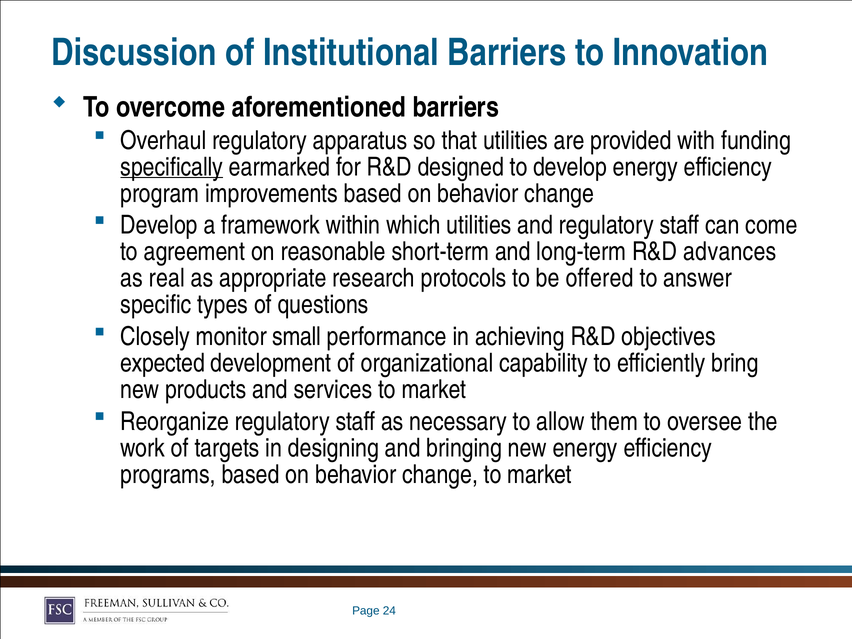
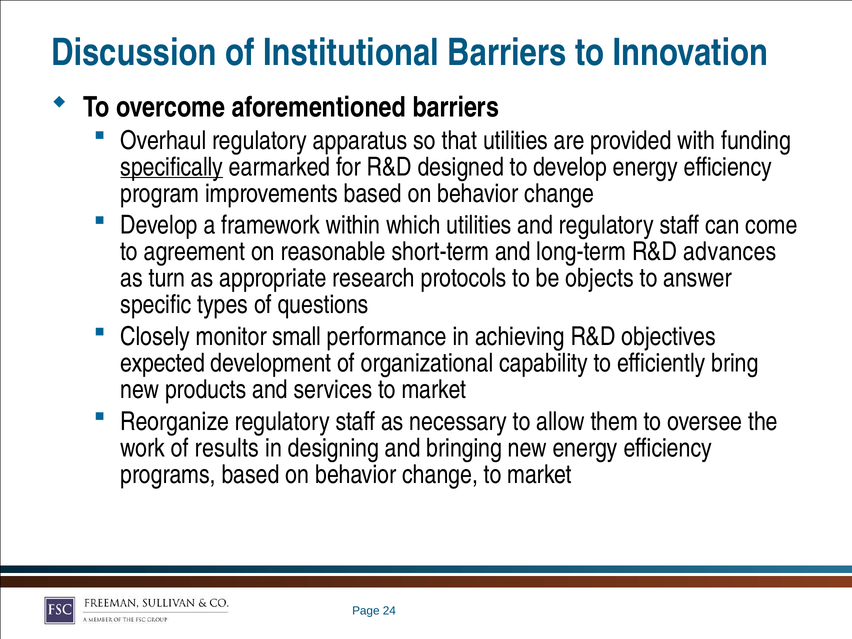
real: real -> turn (167, 278)
offered: offered -> objects (600, 278)
targets: targets -> results (227, 448)
